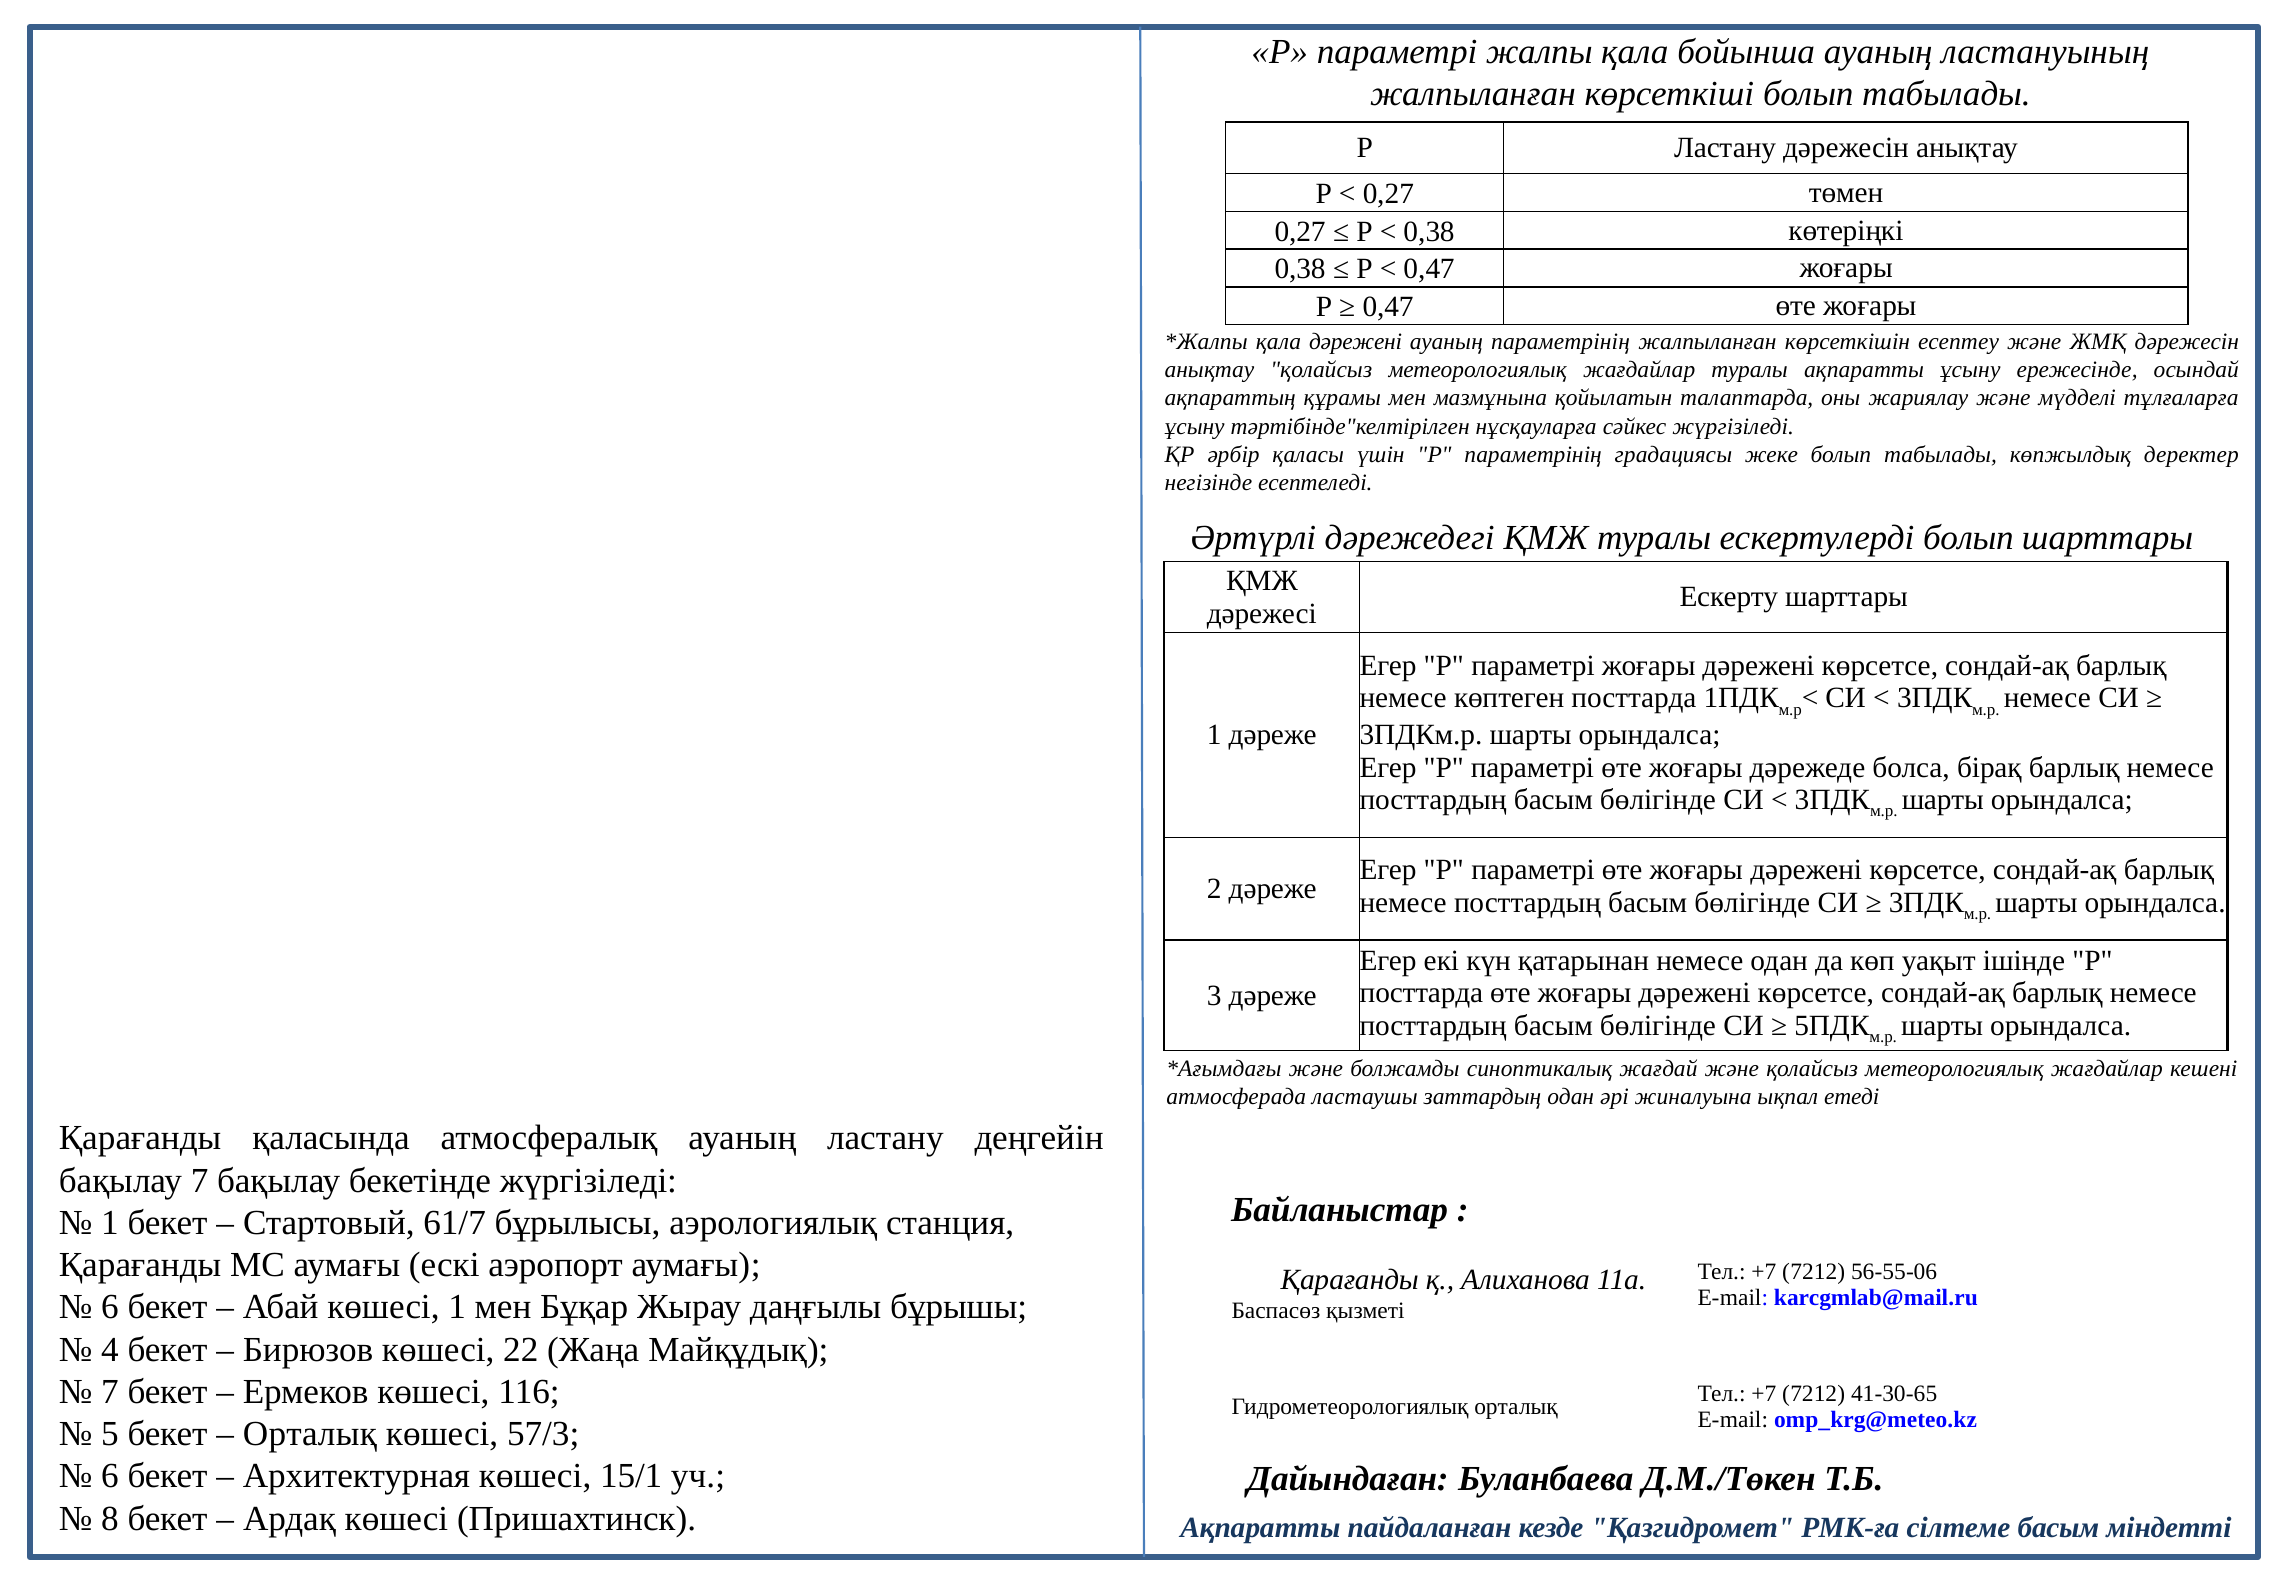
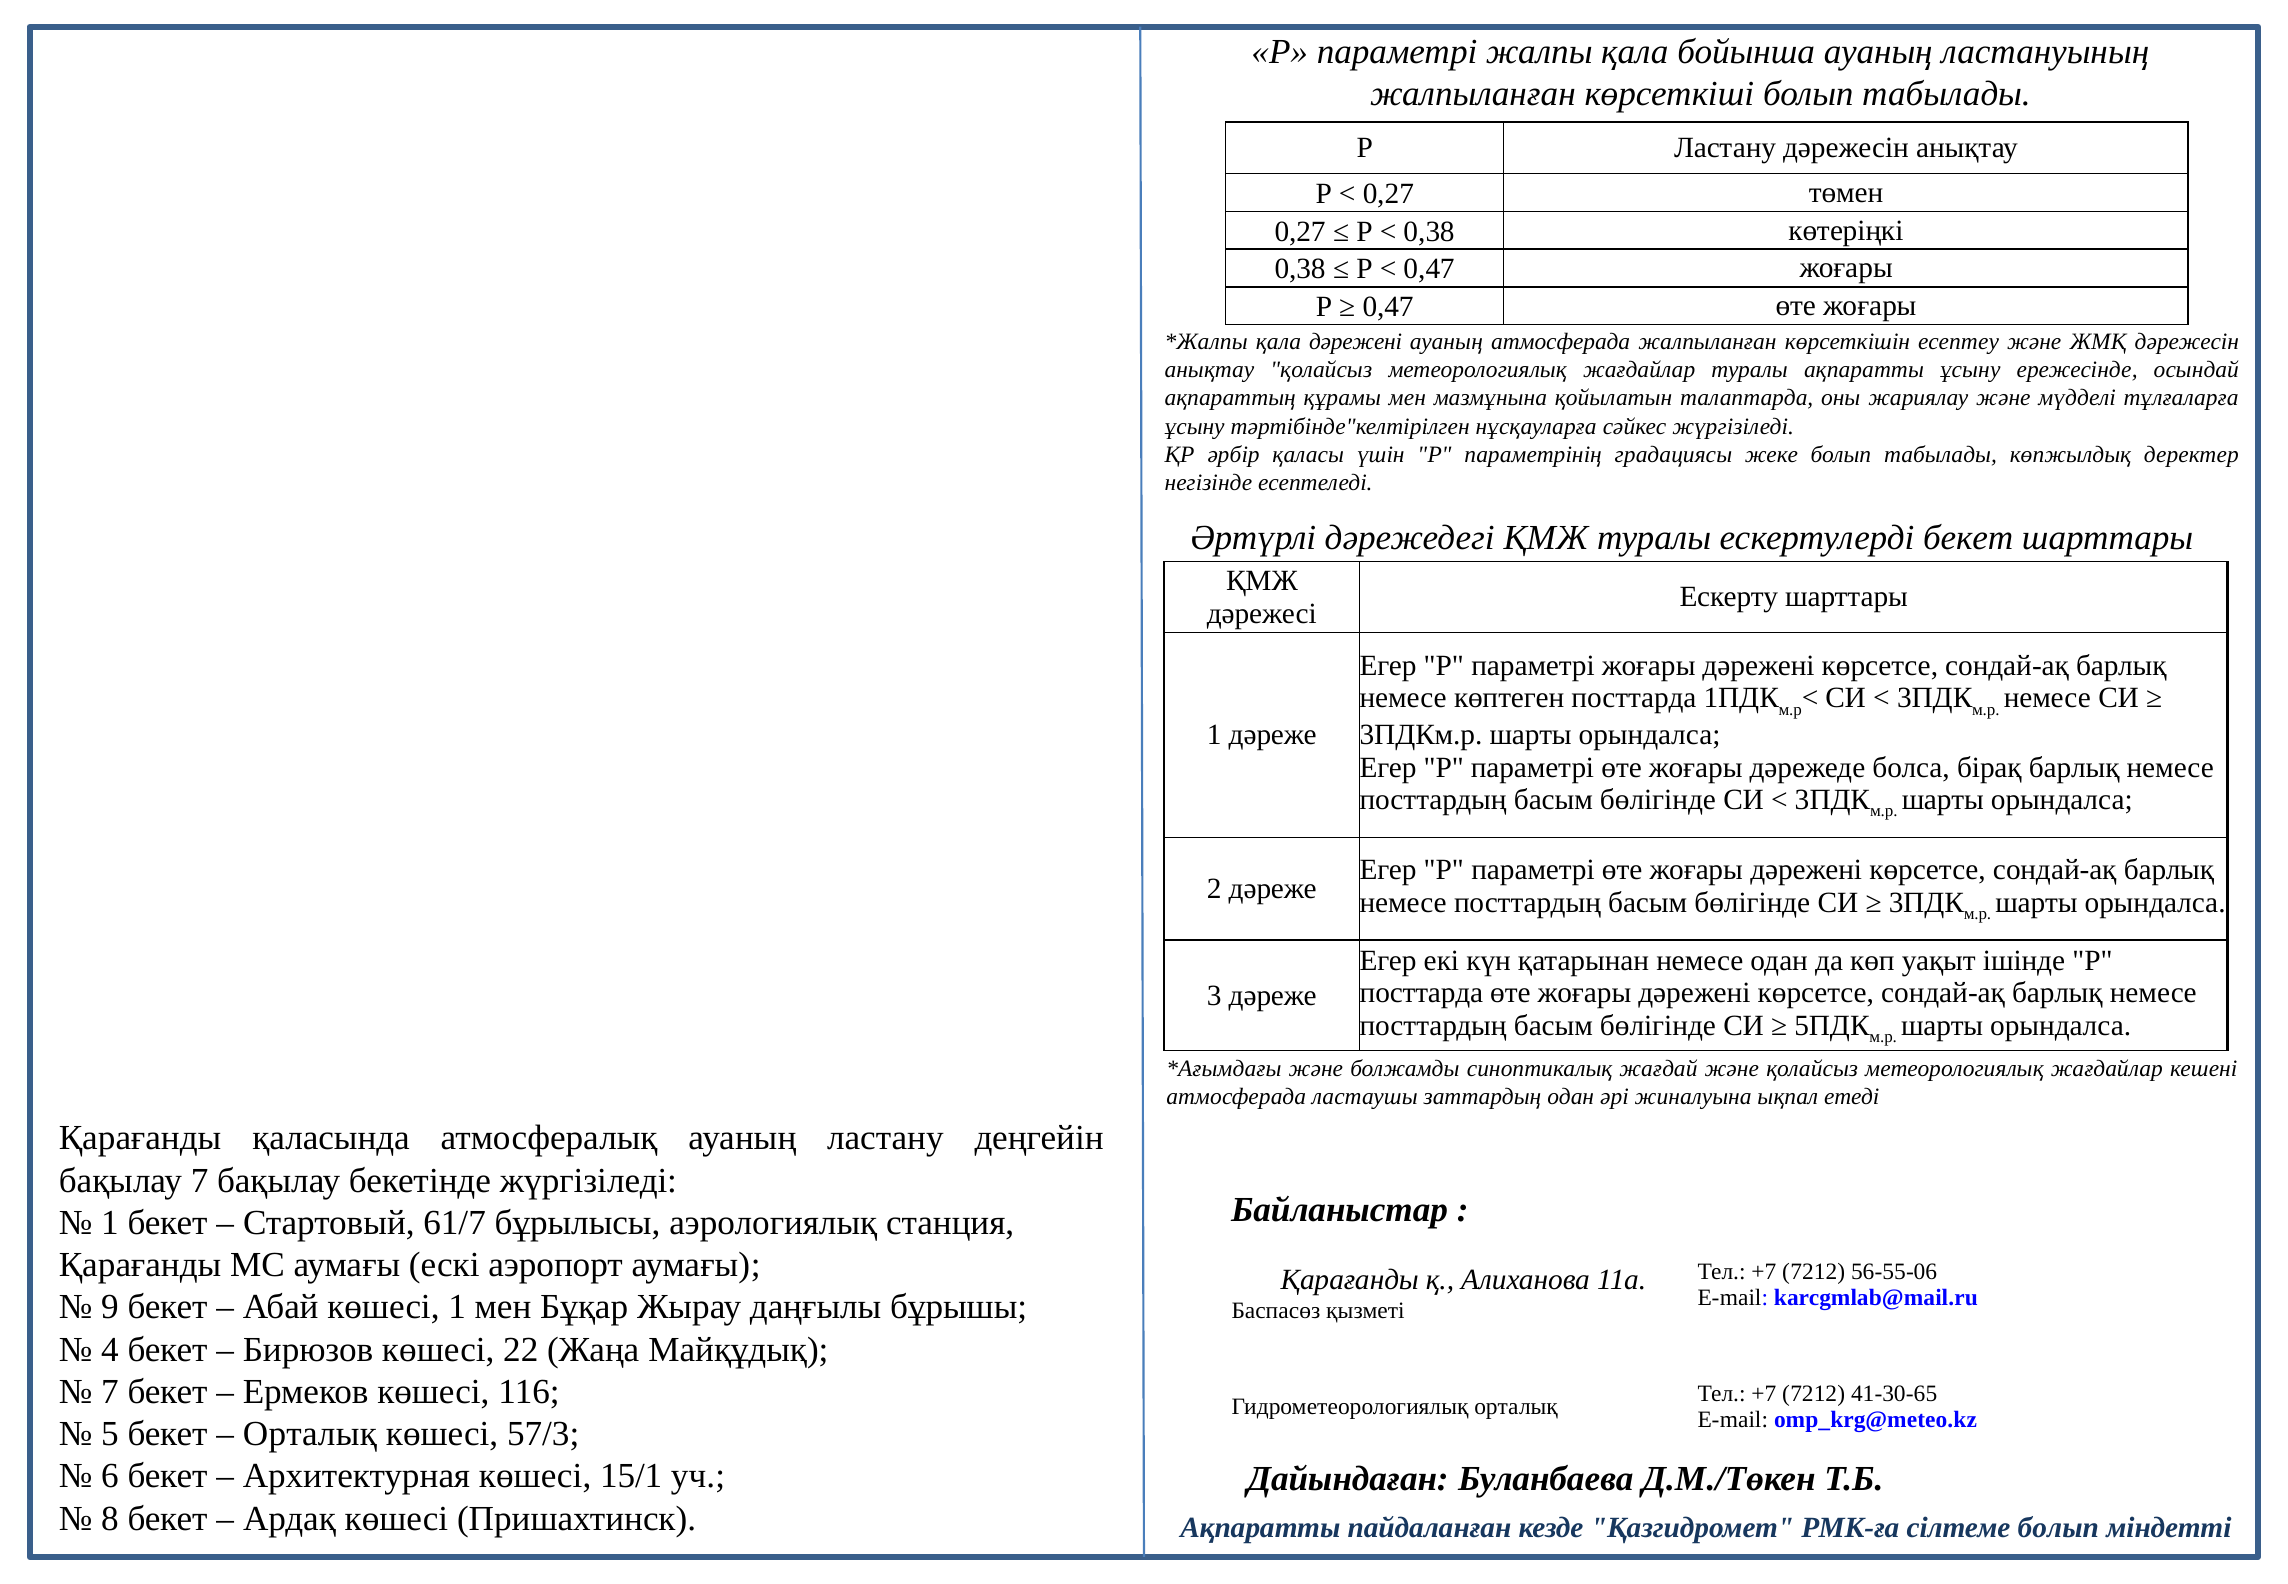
ауаның параметрінің: параметрінің -> атмосферада (1561, 342)
ескертулерді болып: болып -> бекет (1968, 538)
6: 6 -> 9 (110, 1307)
сілтеме басым: басым -> болып (2058, 1528)
